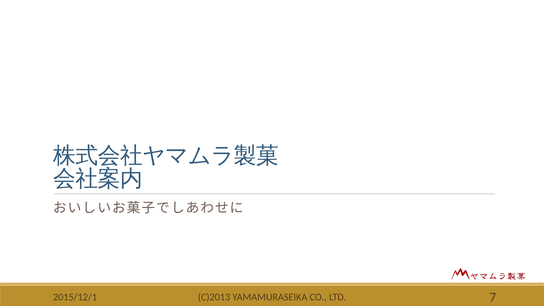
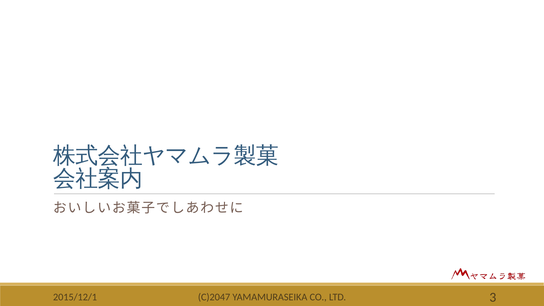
C)2013: C)2013 -> C)2047 (214, 297)
7: 7 -> 3 (493, 297)
